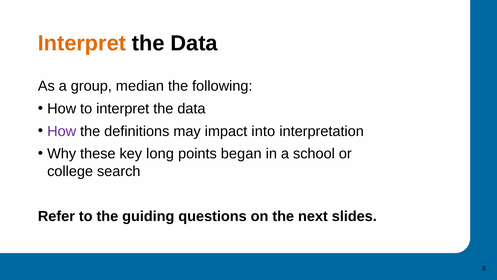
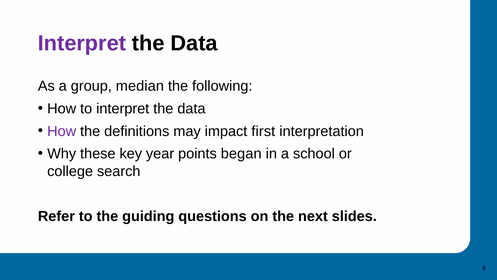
Interpret colour: orange -> purple (82, 43)
into: into -> first (263, 131)
long: long -> year (160, 154)
